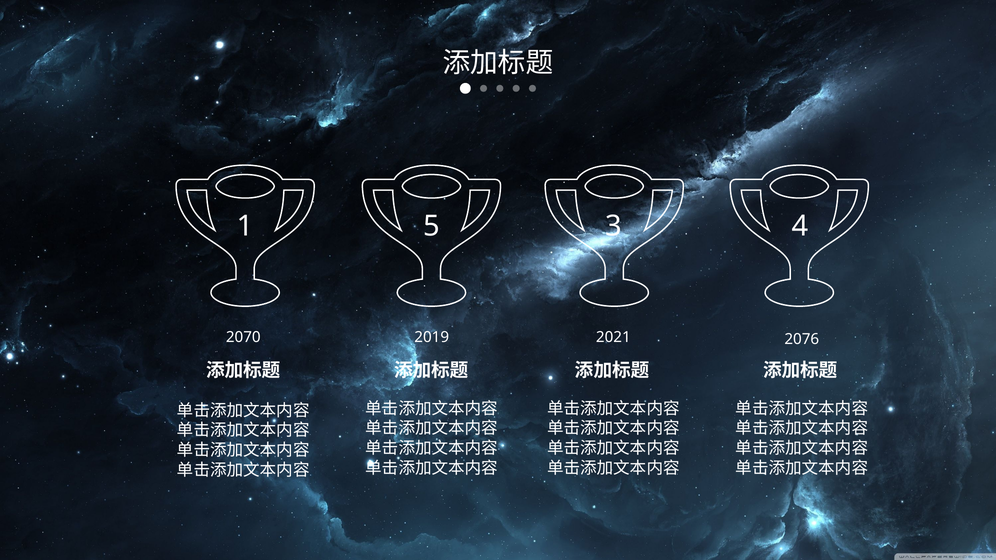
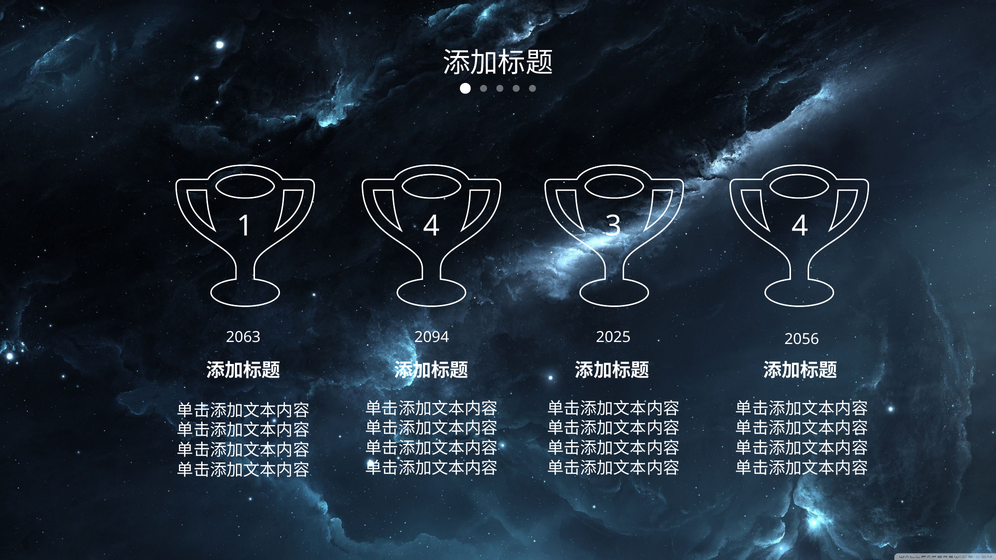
1 5: 5 -> 4 (432, 226)
2070: 2070 -> 2063 (243, 338)
2019: 2019 -> 2094 (432, 338)
2021: 2021 -> 2025 (613, 338)
2076: 2076 -> 2056 (802, 339)
